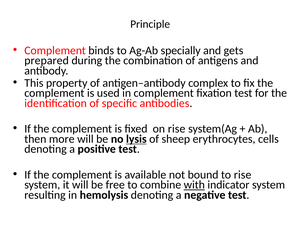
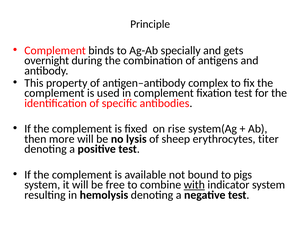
prepared: prepared -> overnight (47, 61)
lysis underline: present -> none (136, 139)
cells: cells -> titer (268, 139)
to rise: rise -> pigs (243, 175)
